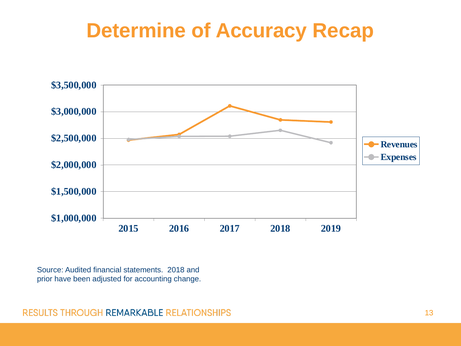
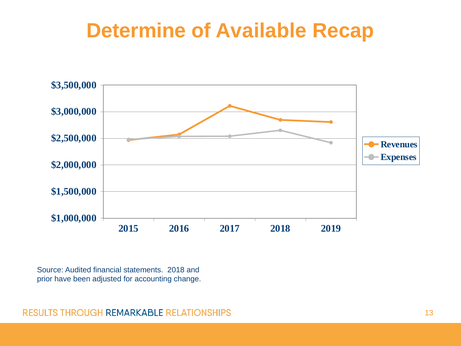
Accuracy: Accuracy -> Available (261, 31)
